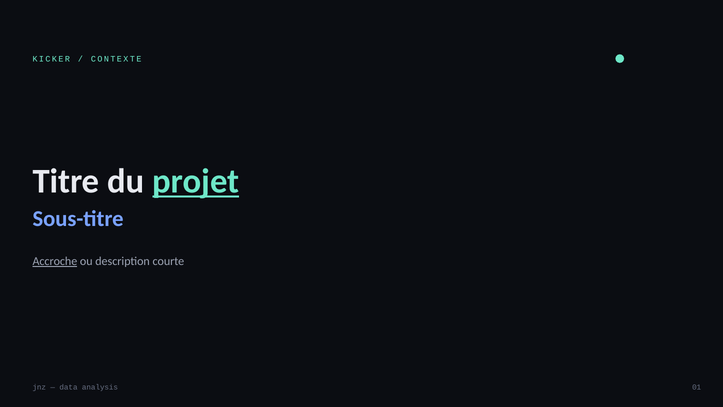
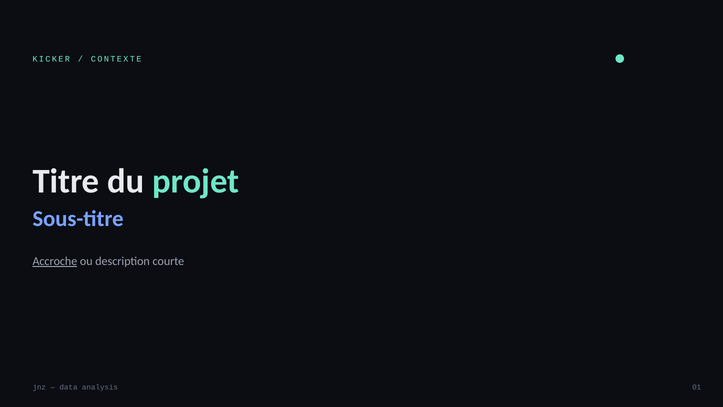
projet underline: present -> none (196, 181)
